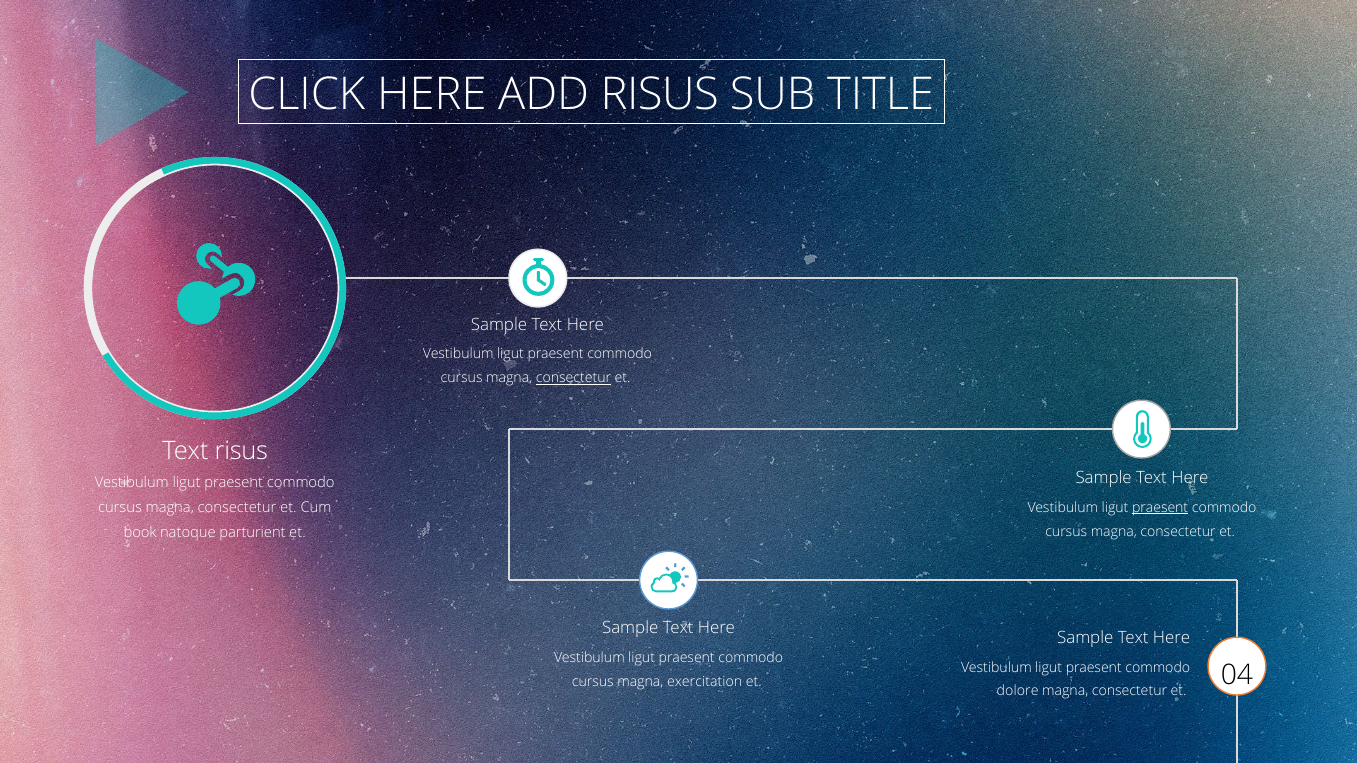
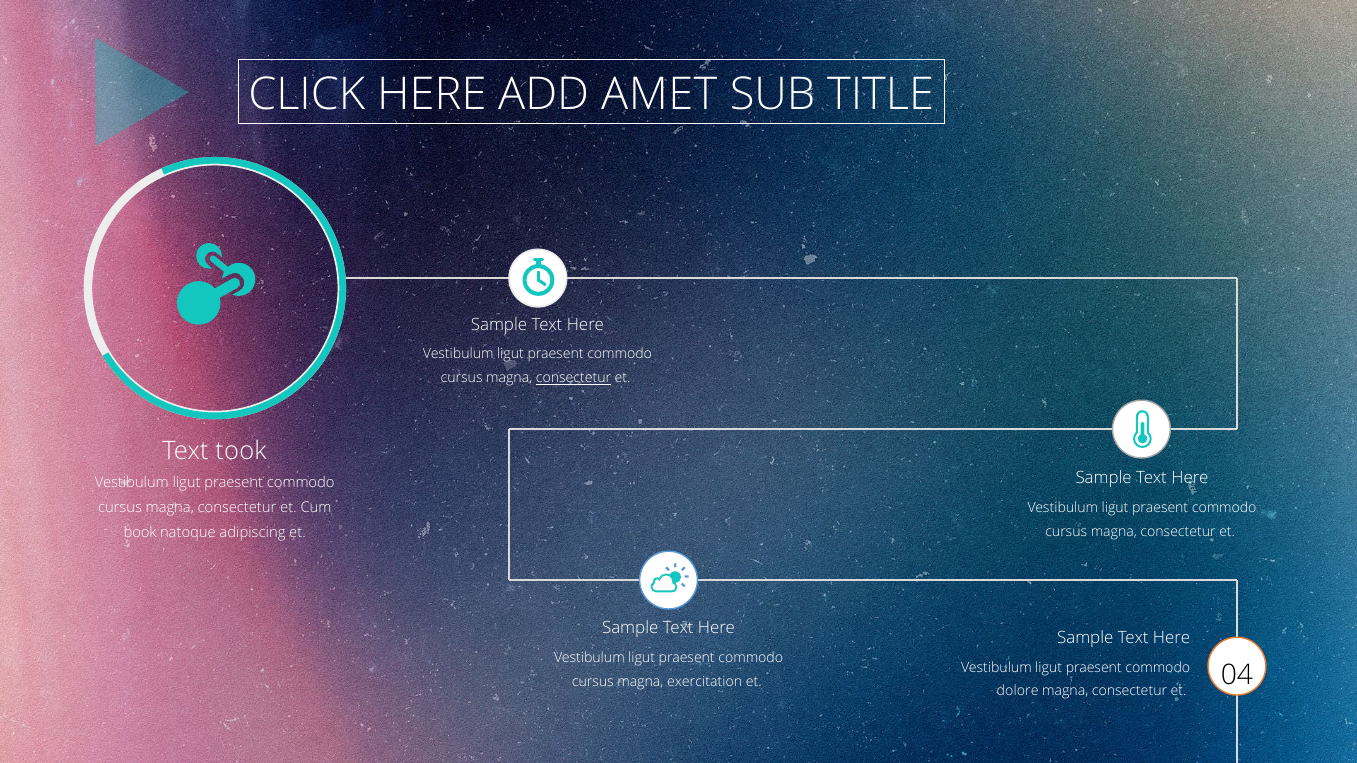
ADD RISUS: RISUS -> AMET (659, 95)
Text risus: risus -> took (241, 452)
praesent underline: present -> none (1160, 508)
parturient: parturient -> adipiscing (252, 533)
